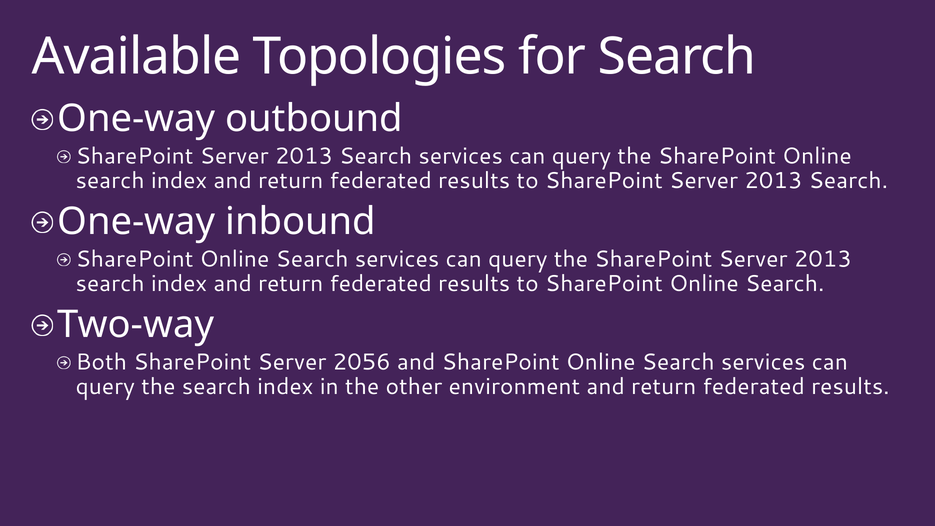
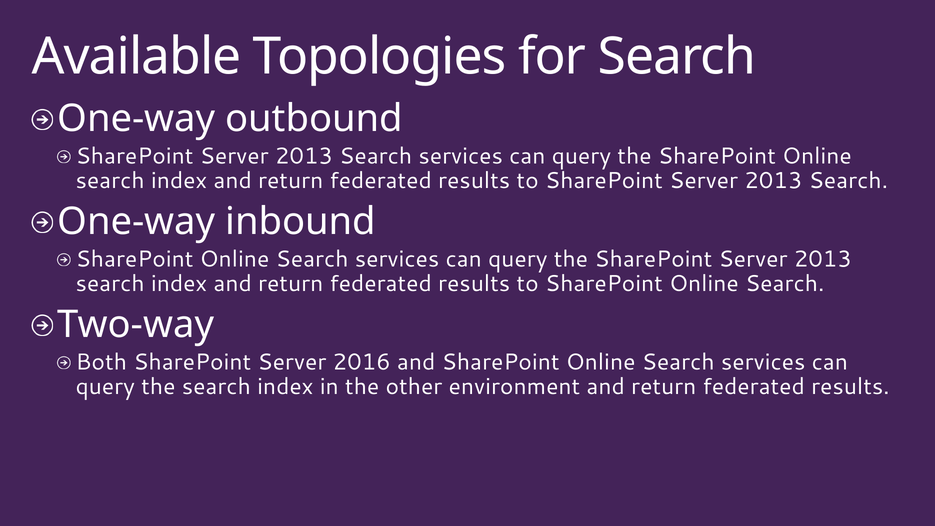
2056: 2056 -> 2016 (362, 362)
